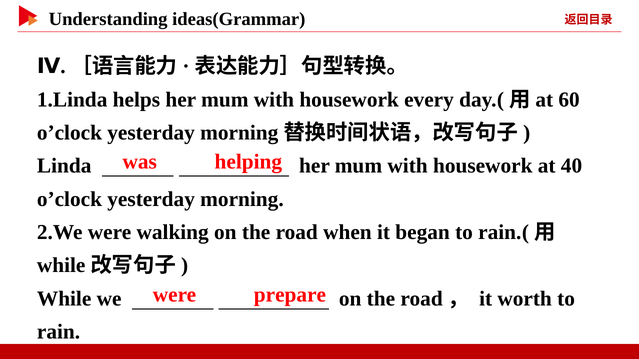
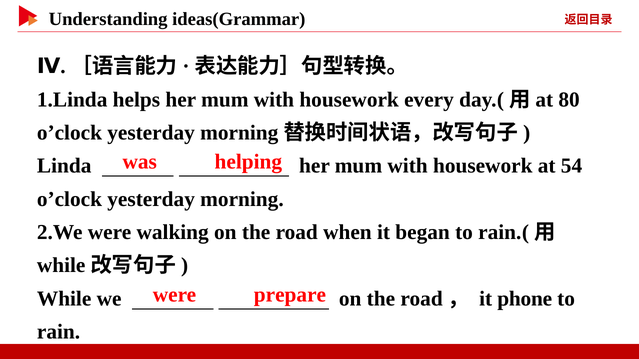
60: 60 -> 80 (569, 100)
40: 40 -> 54 (571, 166)
worth: worth -> phone (525, 299)
